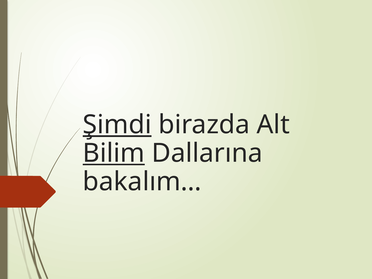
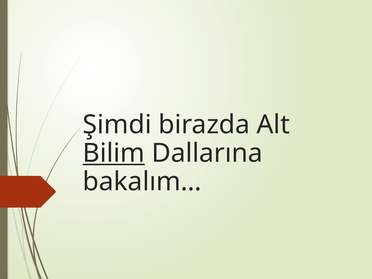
Şimdi underline: present -> none (117, 125)
